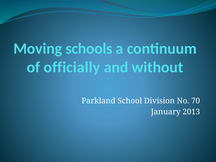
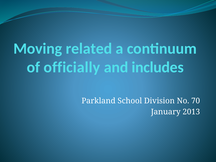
schools: schools -> related (89, 49)
without: without -> includes (158, 67)
